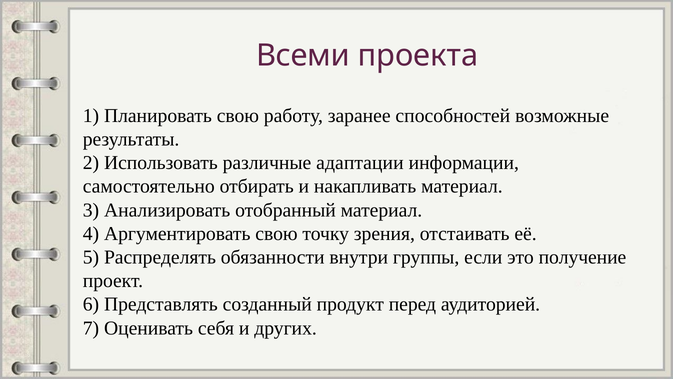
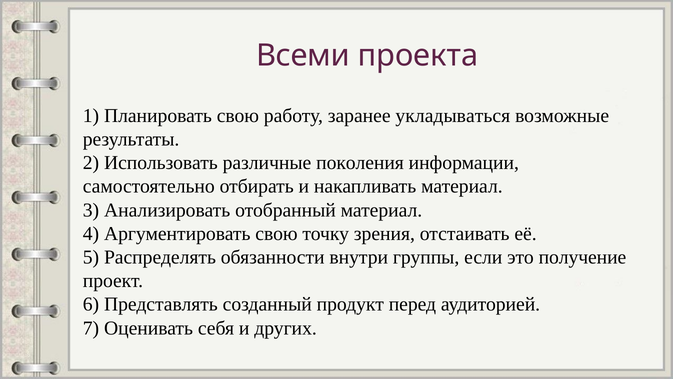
способностей: способностей -> укладываться (453, 116)
адаптации: адаптации -> поколения (360, 163)
